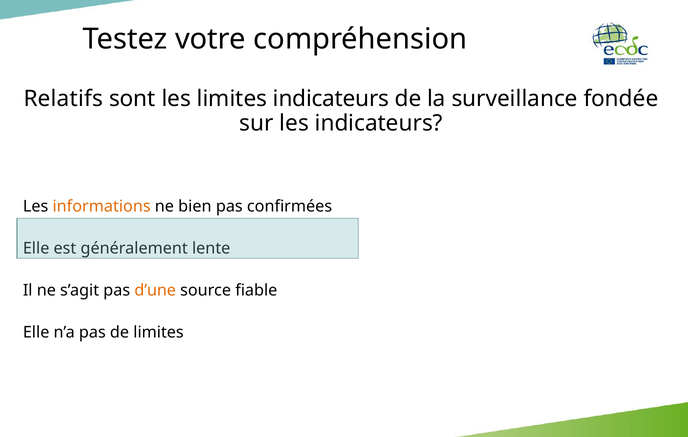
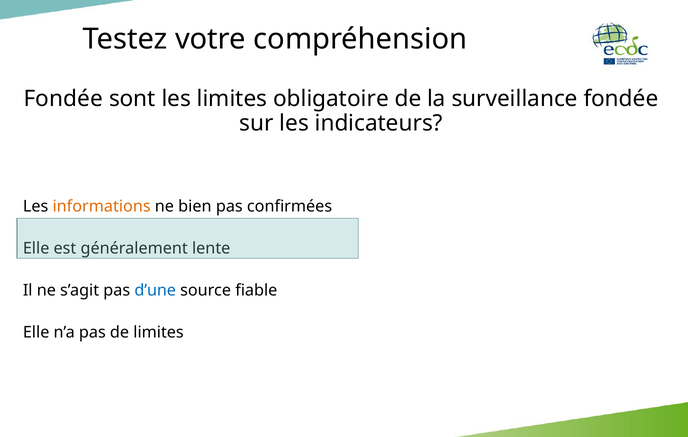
Relatifs: Relatifs -> Fondée (63, 99)
limites indicateurs: indicateurs -> obligatoire (331, 99)
d’une colour: orange -> blue (155, 290)
